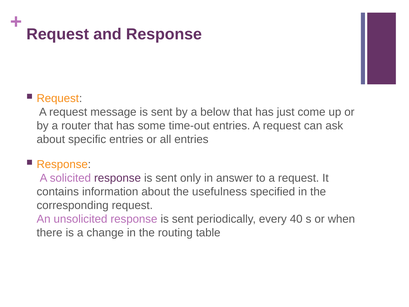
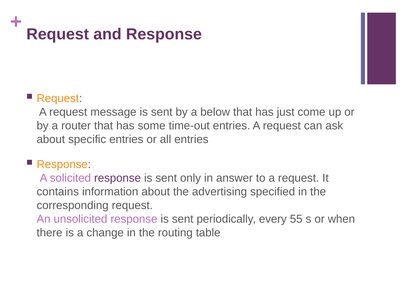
usefulness: usefulness -> advertising (220, 191)
40: 40 -> 55 (296, 219)
